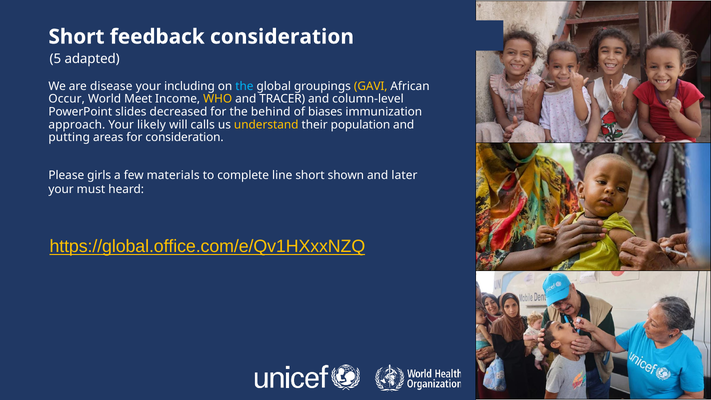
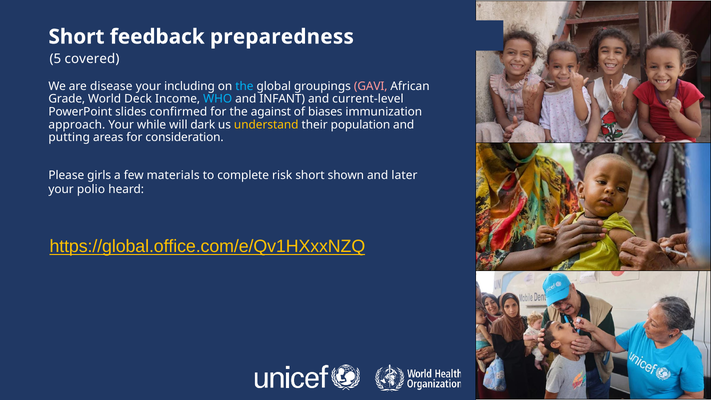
consideration: consideration -> preparedness (282, 37)
adapted: adapted -> covered (92, 59)
GAVI colour: yellow -> pink (371, 86)
Occur: Occur -> Grade (67, 99)
Meet: Meet -> Deck (138, 99)
WHO colour: yellow -> light blue (218, 99)
TRACER: TRACER -> INFANT (282, 99)
column-level: column-level -> current-level (368, 99)
decreased: decreased -> confirmed (178, 112)
behind: behind -> against (271, 112)
likely: likely -> while (152, 125)
calls: calls -> dark (203, 125)
line: line -> risk (282, 175)
must: must -> polio (91, 189)
